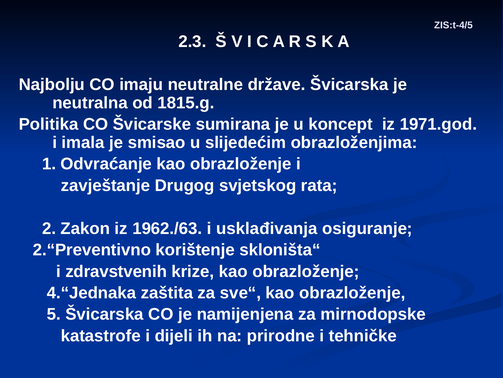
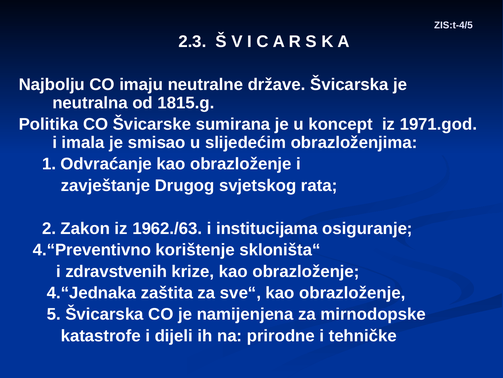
usklađivanja: usklađivanja -> institucijama (267, 228)
2.“Preventivno: 2.“Preventivno -> 4.“Preventivno (92, 249)
